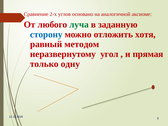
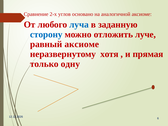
луча colour: green -> blue (79, 25)
хотя: хотя -> луче (145, 34)
равный методом: методом -> аксиоме (82, 44)
угол: угол -> хотя (109, 54)
